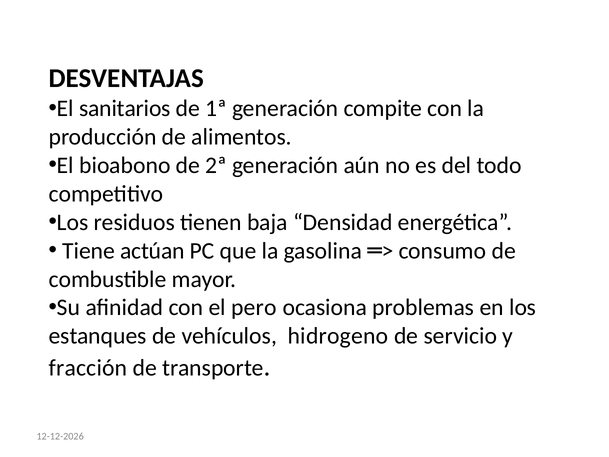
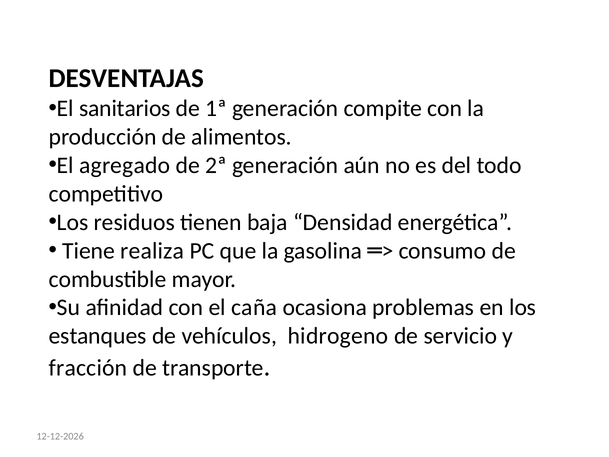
bioabono: bioabono -> agregado (125, 165)
actúan: actúan -> realiza (152, 251)
pero: pero -> caña (254, 307)
